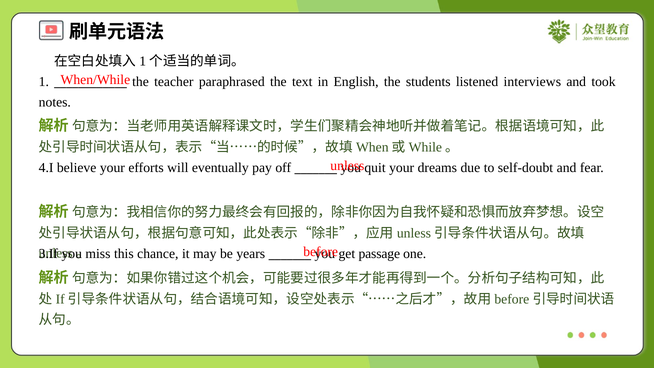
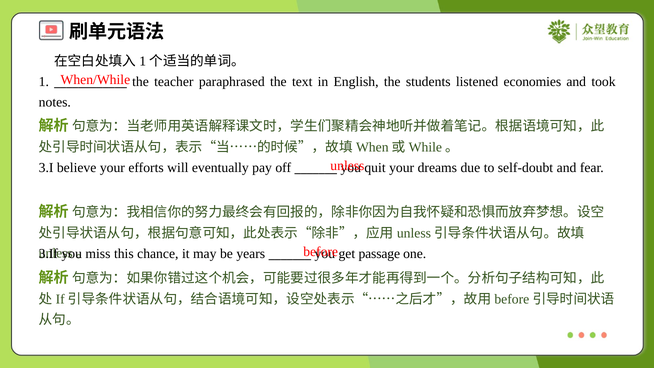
interviews: interviews -> economies (532, 82)
4.I: 4.I -> 3.I (46, 168)
